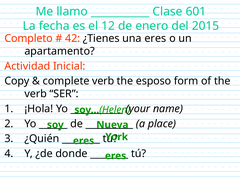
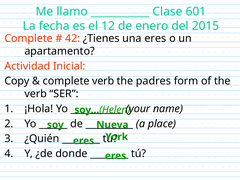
Completo: Completo -> Complete (29, 38)
esposo: esposo -> padres (153, 81)
